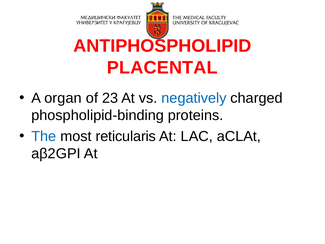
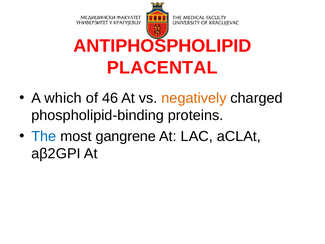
organ: organ -> which (63, 98)
23: 23 -> 46 (110, 98)
negatively colour: blue -> orange (194, 98)
reticularis: reticularis -> gangrene (126, 136)
